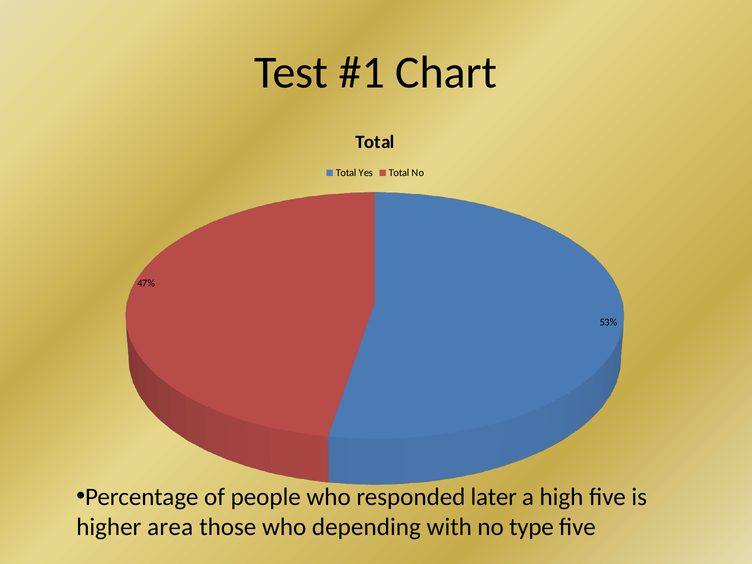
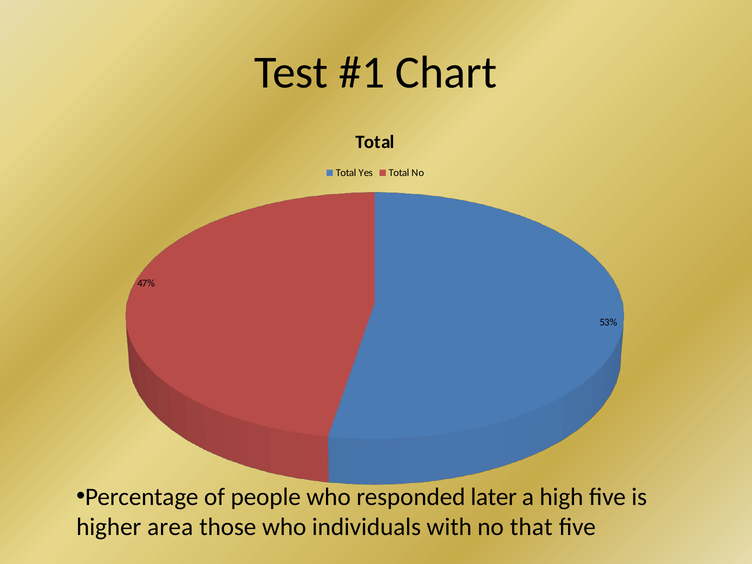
depending: depending -> individuals (366, 527)
type: type -> that (531, 527)
